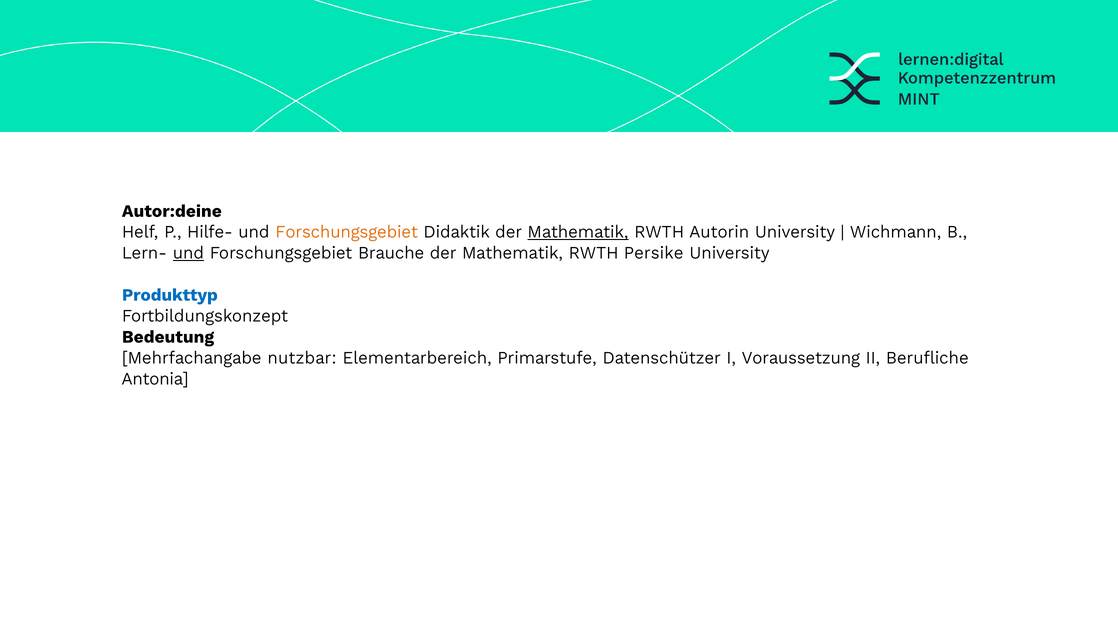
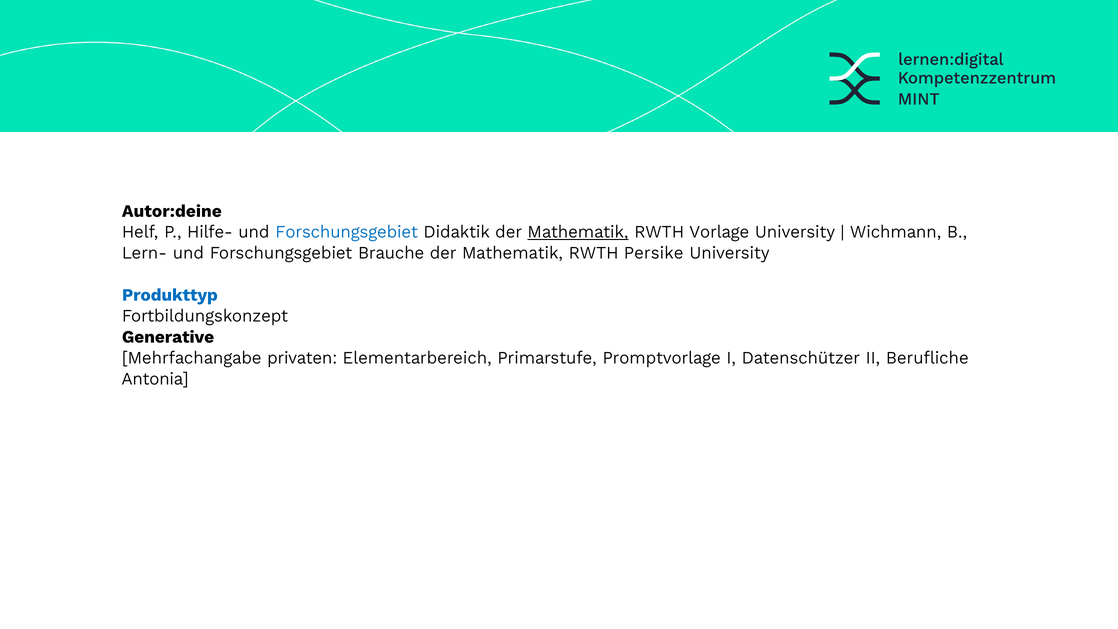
Forschungsgebiet colour: orange -> blue (347, 232)
Autorin: Autorin -> Vorlage (719, 232)
und underline: present -> none (188, 253)
Bedeutung: Bedeutung -> Generative (168, 337)
nutzbar: nutzbar -> privaten (302, 358)
Datenschützer: Datenschützer -> Promptvorlage (662, 358)
Voraussetzung: Voraussetzung -> Datenschützer (801, 358)
